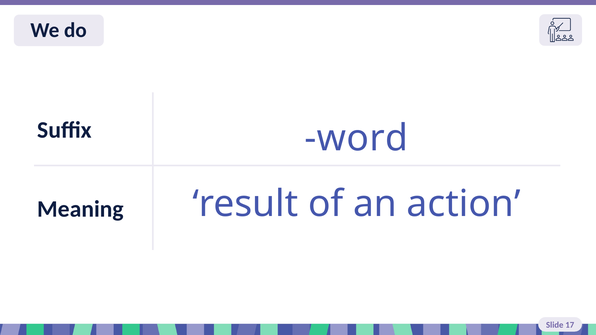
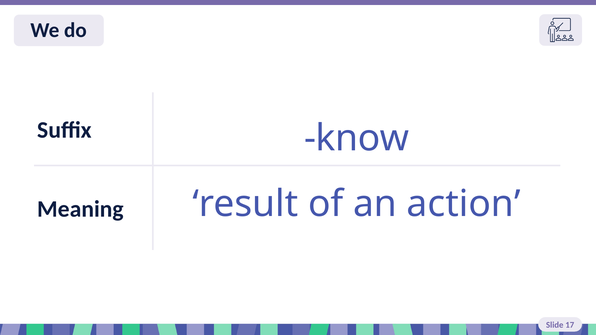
word: word -> know (357, 138)
